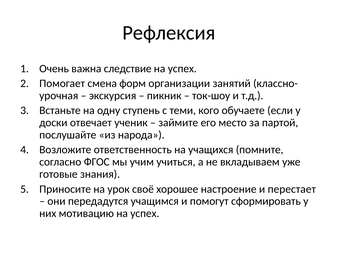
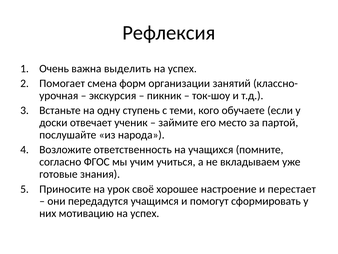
следствие: следствие -> выделить (128, 68)
